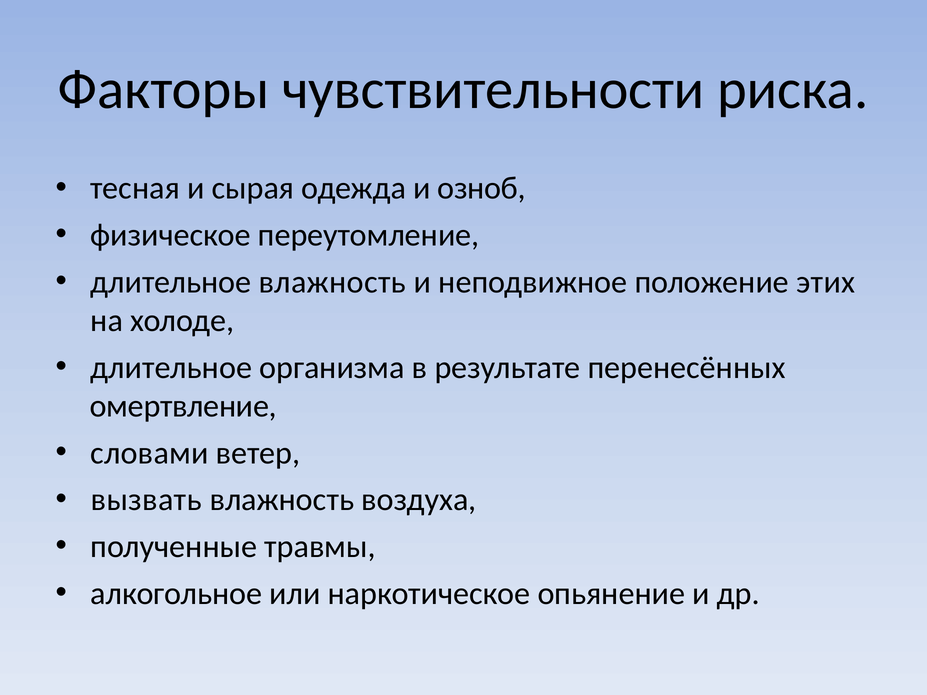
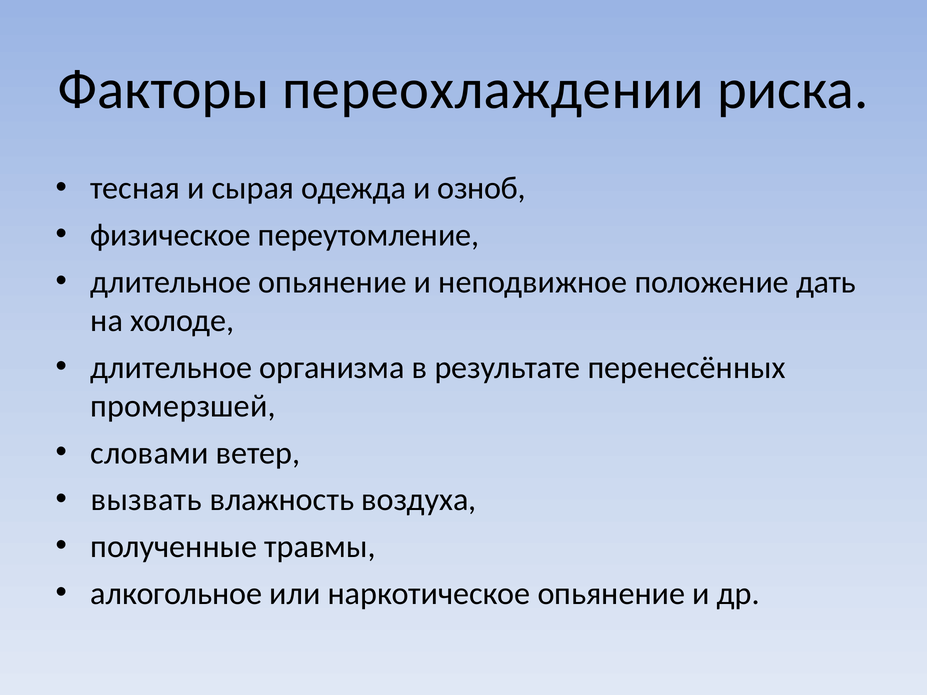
чувствительности: чувствительности -> переохлаждении (493, 90)
длительное влажность: влажность -> опьянение (332, 282)
этих: этих -> дать (826, 282)
омертвление: омертвление -> промерзшей (183, 406)
